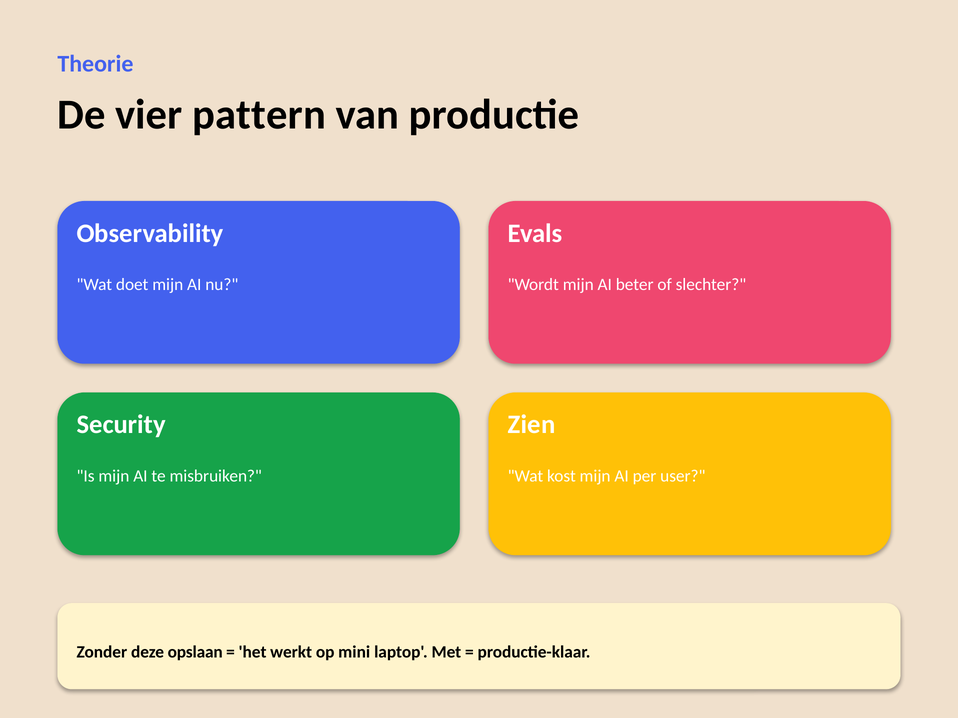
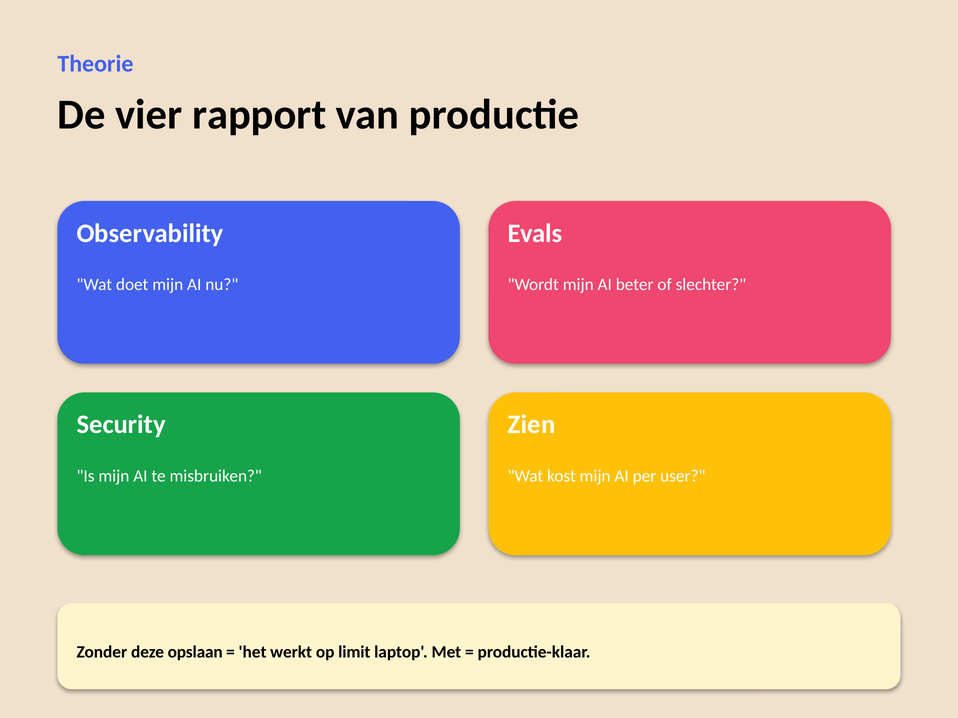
pattern: pattern -> rapport (259, 115)
mini: mini -> limit (354, 653)
